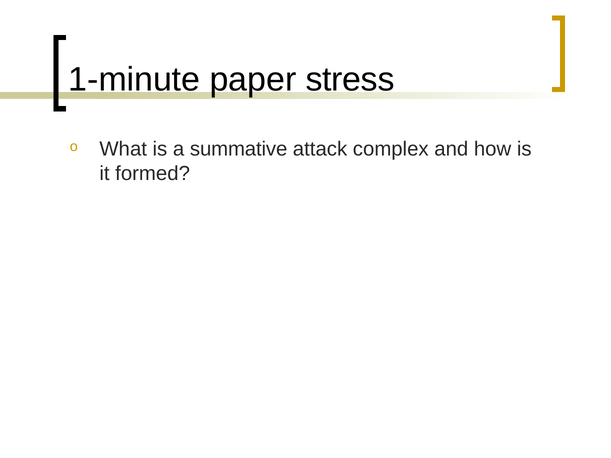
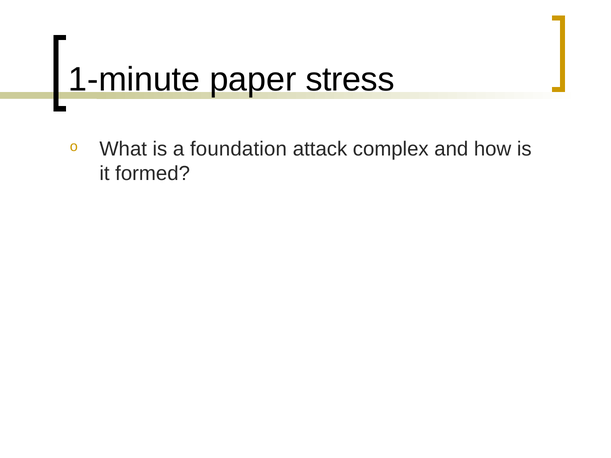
summative: summative -> foundation (238, 149)
